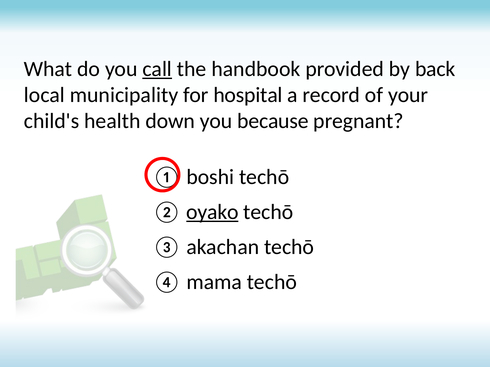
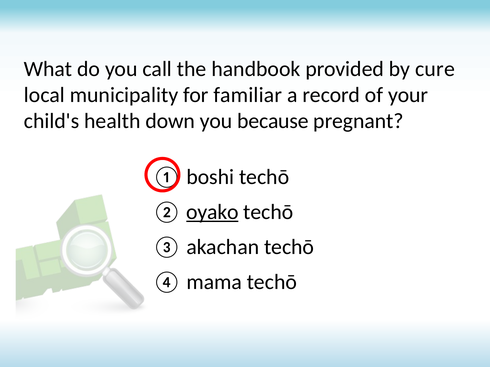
call underline: present -> none (157, 69)
back: back -> cure (435, 69)
hospital: hospital -> familiar (248, 95)
